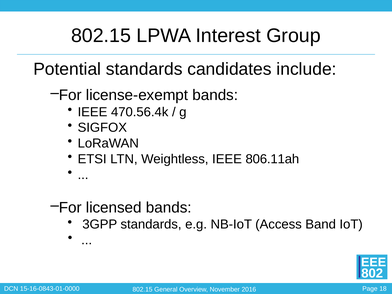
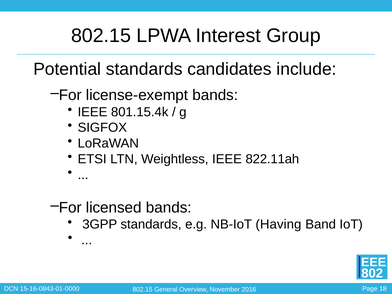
470.56.4k: 470.56.4k -> 801.15.4k (140, 112)
806.11ah: 806.11ah -> 822.11ah (272, 159)
Access: Access -> Having (278, 224)
